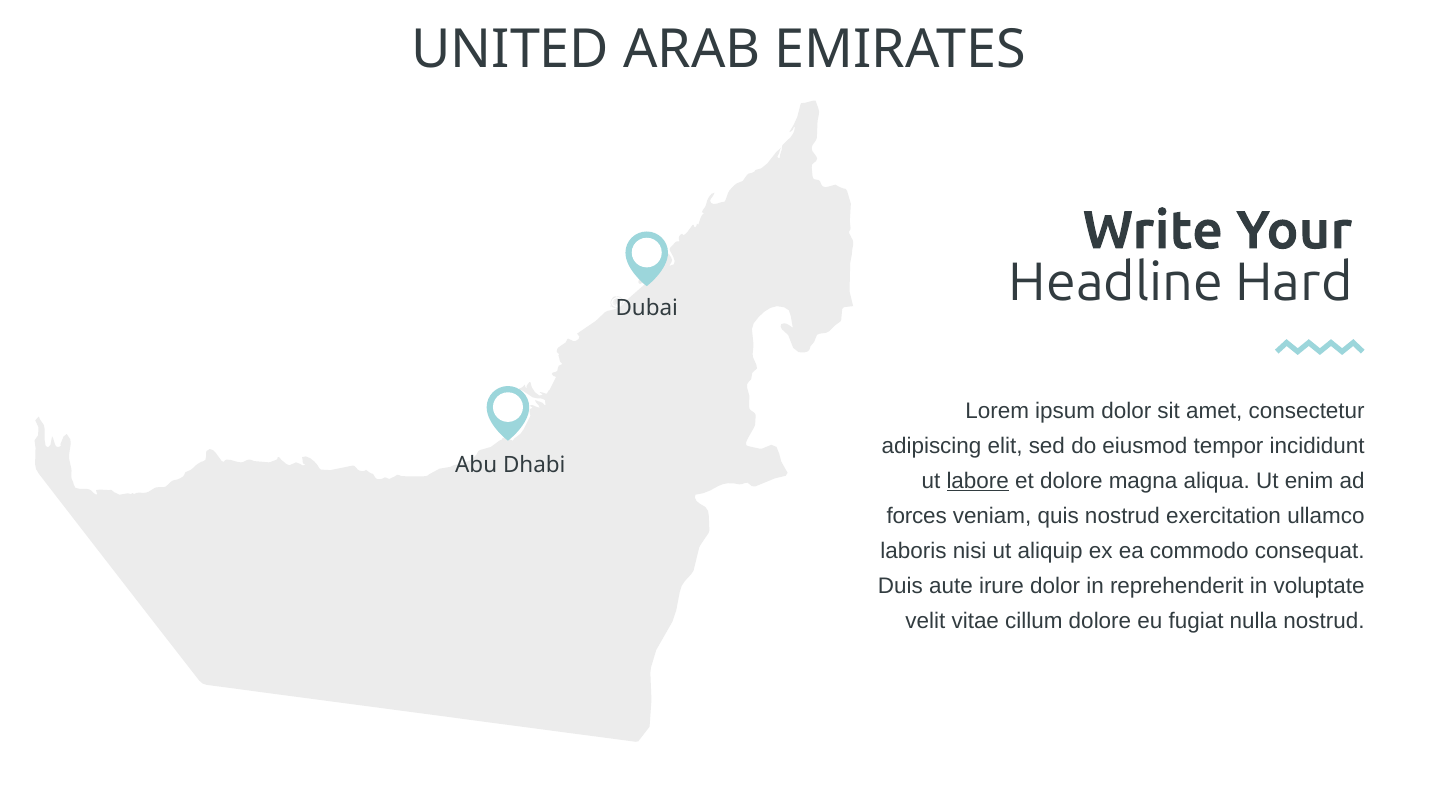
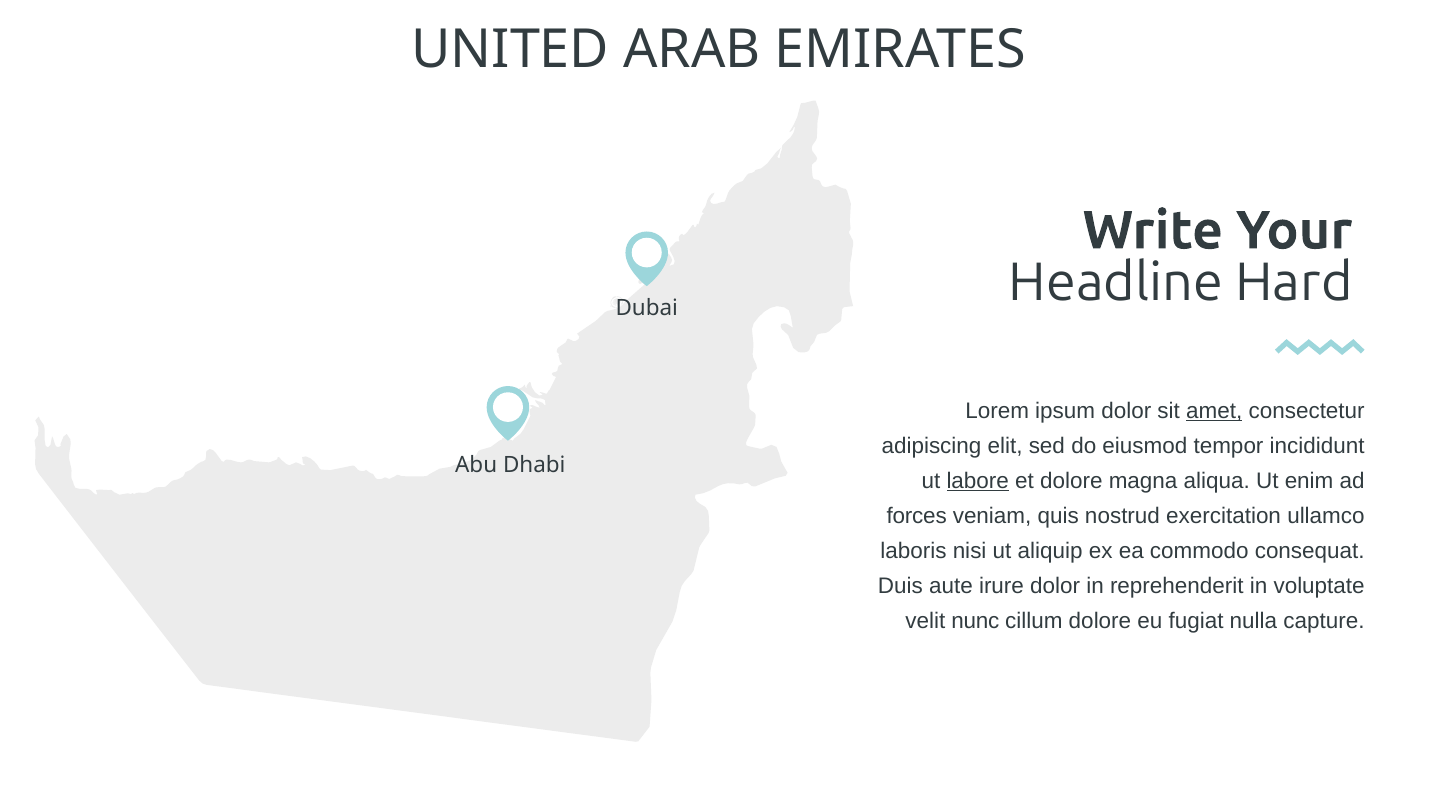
amet underline: none -> present (1214, 411)
vitae: vitae -> nunc (975, 621)
nulla nostrud: nostrud -> capture (1324, 621)
